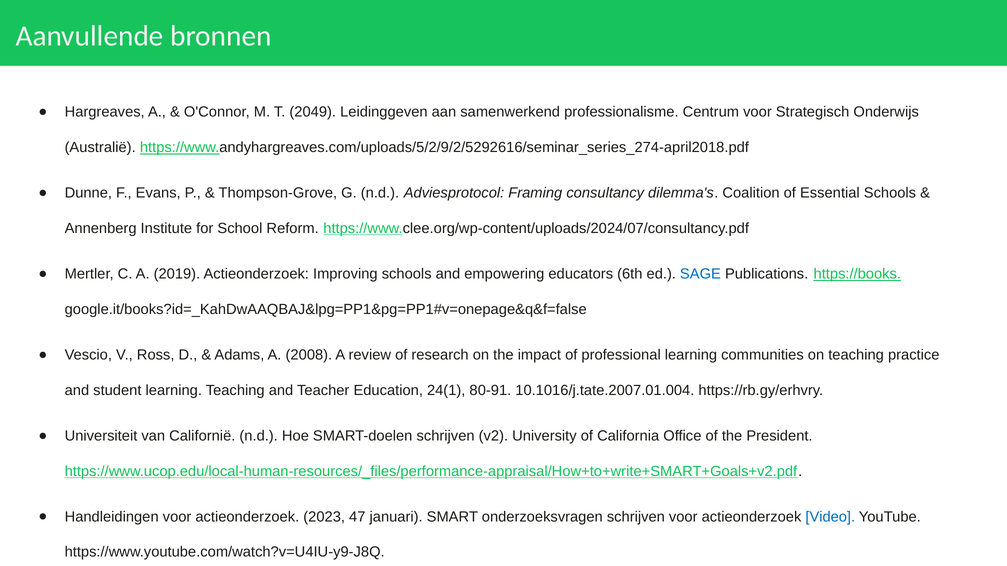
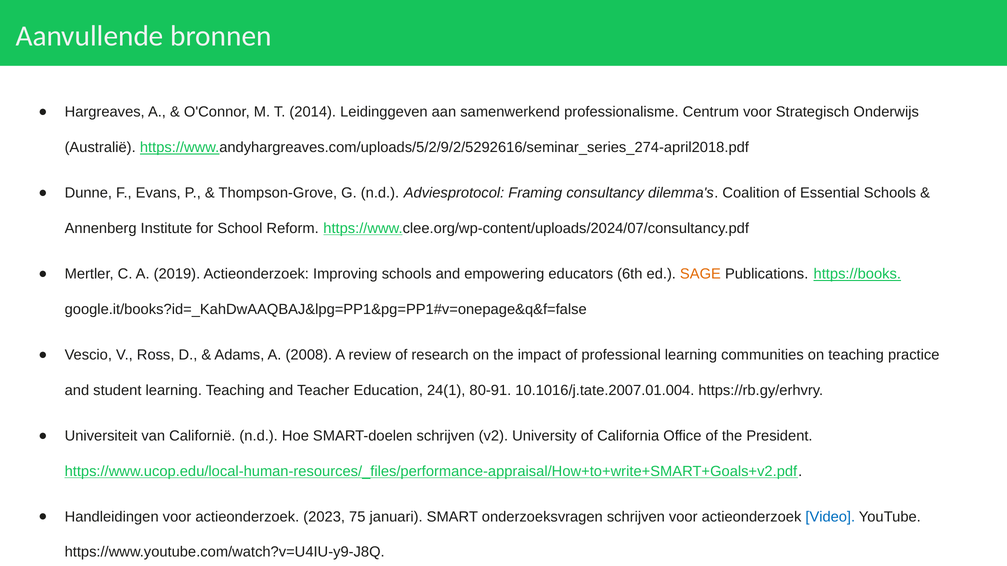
2049: 2049 -> 2014 (313, 112)
SAGE colour: blue -> orange (700, 274)
47: 47 -> 75 (357, 517)
